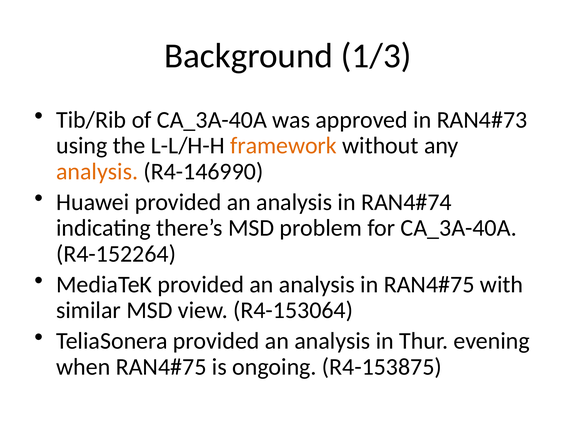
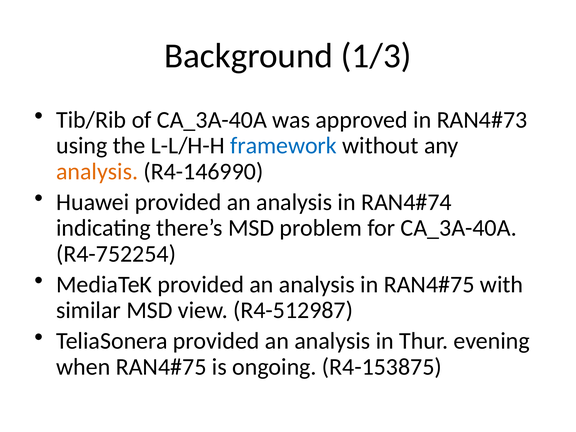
framework colour: orange -> blue (283, 146)
R4-152264: R4-152264 -> R4-752254 (116, 254)
R4-153064: R4-153064 -> R4-512987 (293, 310)
